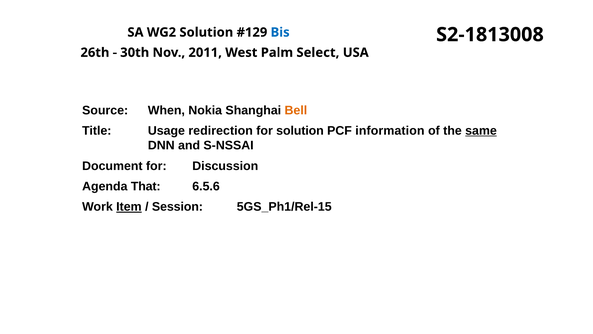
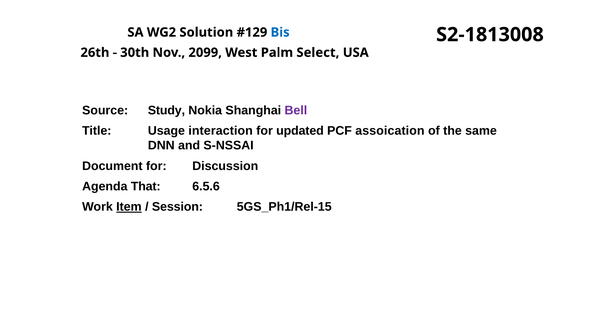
2011: 2011 -> 2099 (205, 52)
When: When -> Study (166, 110)
Bell colour: orange -> purple (296, 110)
redirection: redirection -> interaction (221, 131)
for solution: solution -> updated (300, 131)
information: information -> assoication (390, 131)
same underline: present -> none (481, 131)
